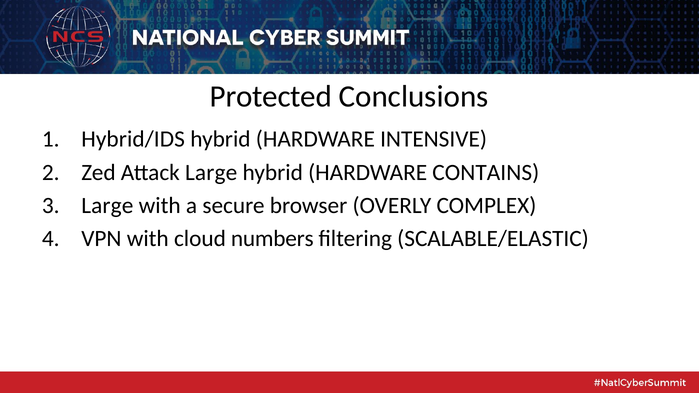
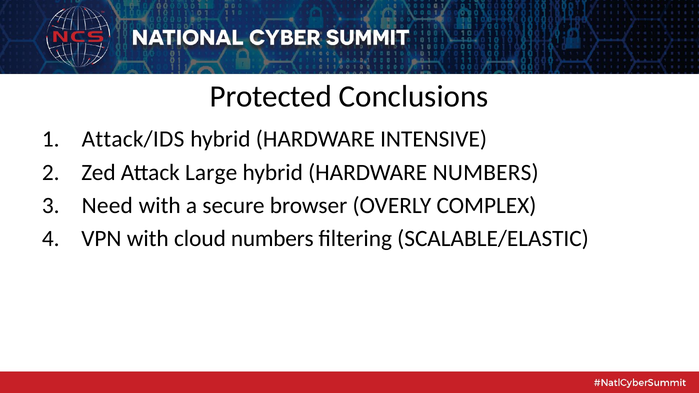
Hybrid/IDS: Hybrid/IDS -> Attack/IDS (133, 139)
HARDWARE CONTAINS: CONTAINS -> NUMBERS (486, 172)
Large: Large -> Need (107, 206)
